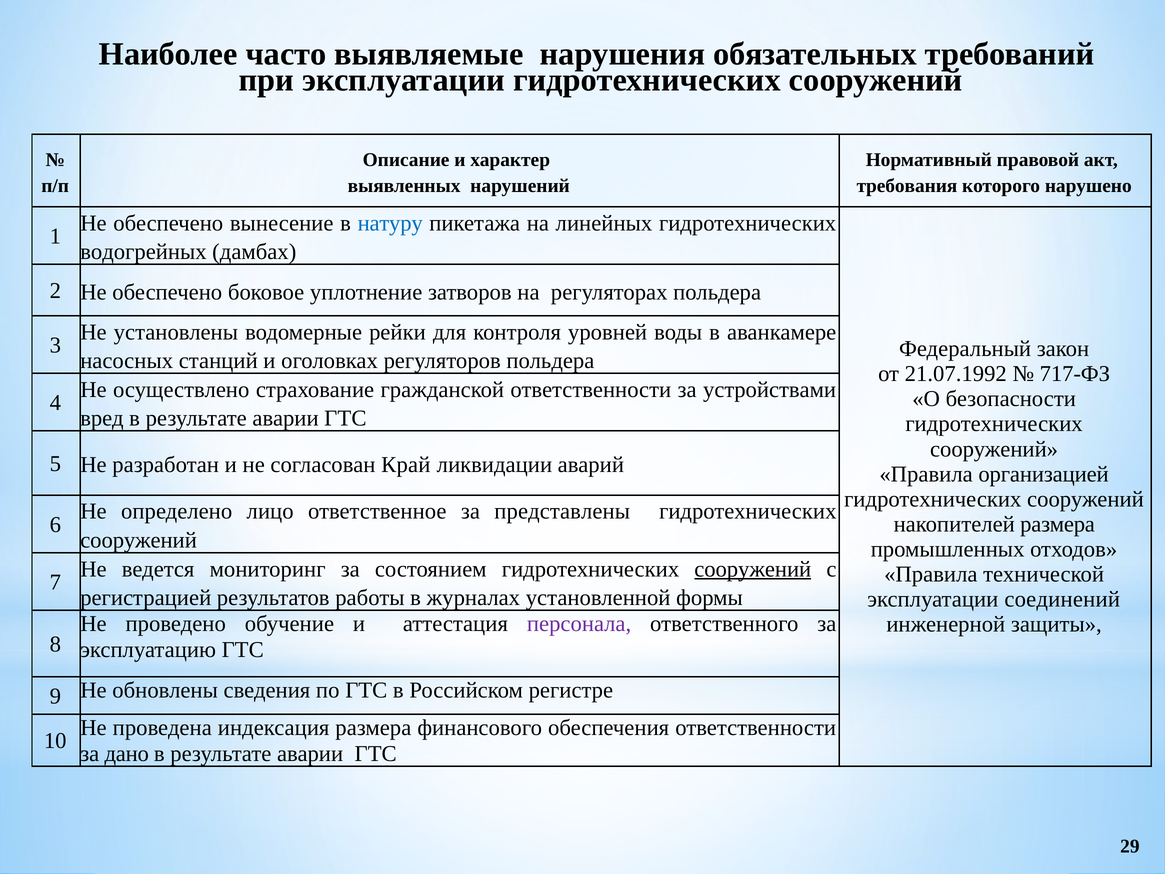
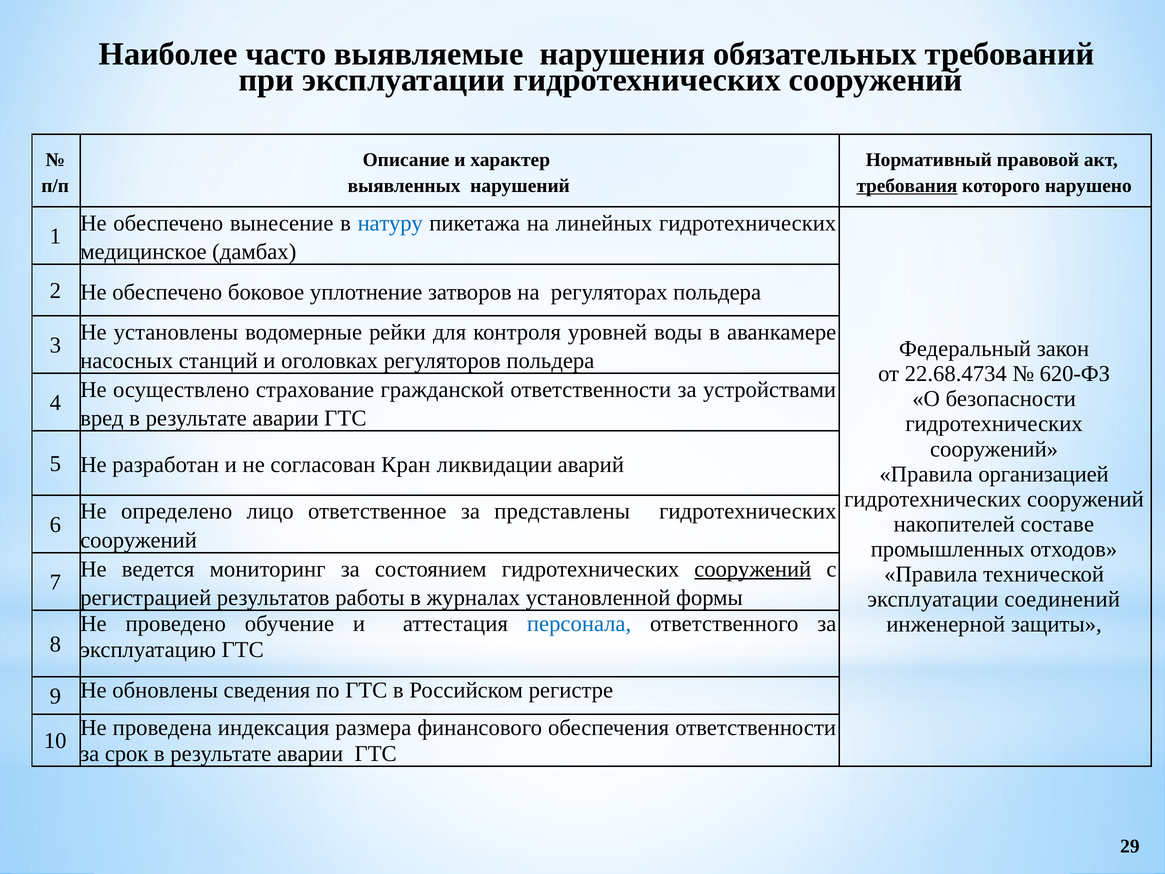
требования underline: none -> present (907, 186)
водогрейных: водогрейных -> медицинское (143, 252)
21.07.1992: 21.07.1992 -> 22.68.4734 (956, 374)
717-ФЗ: 717-ФЗ -> 620-ФЗ (1075, 374)
Край: Край -> Кран (406, 465)
накопителей размера: размера -> составе (1057, 524)
персонала colour: purple -> blue (579, 624)
дано: дано -> срок (127, 754)
